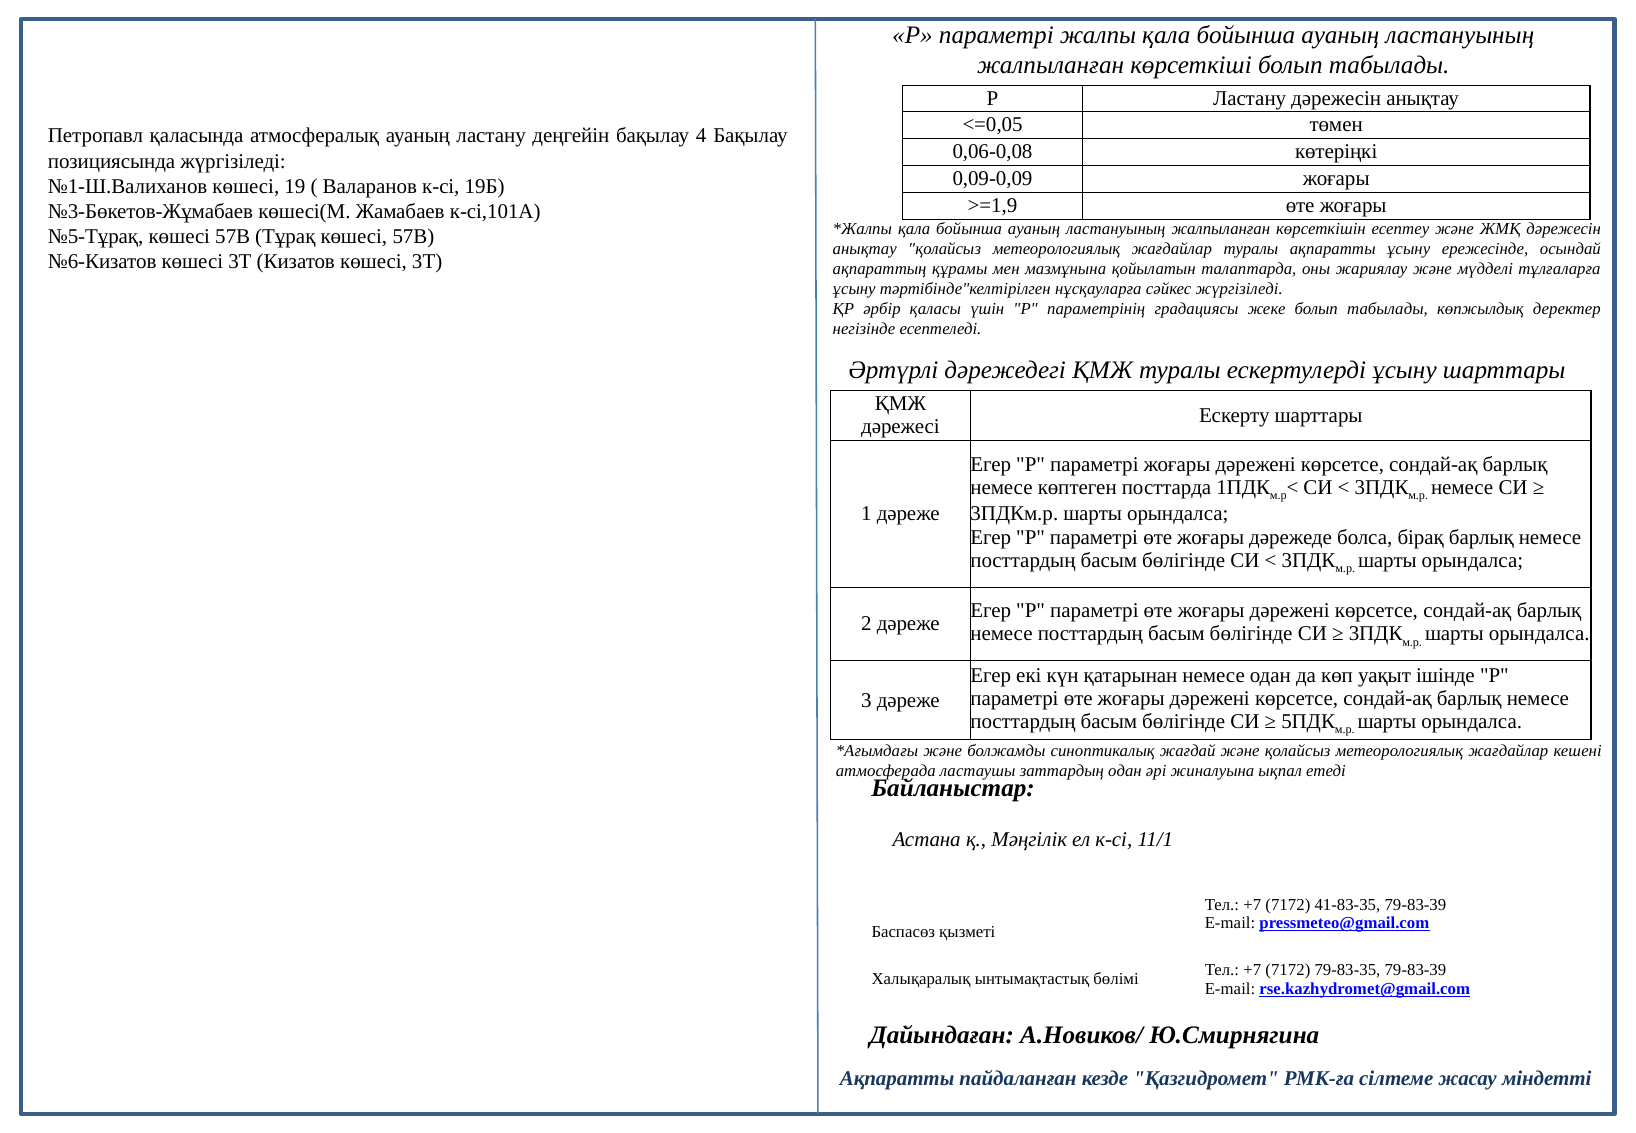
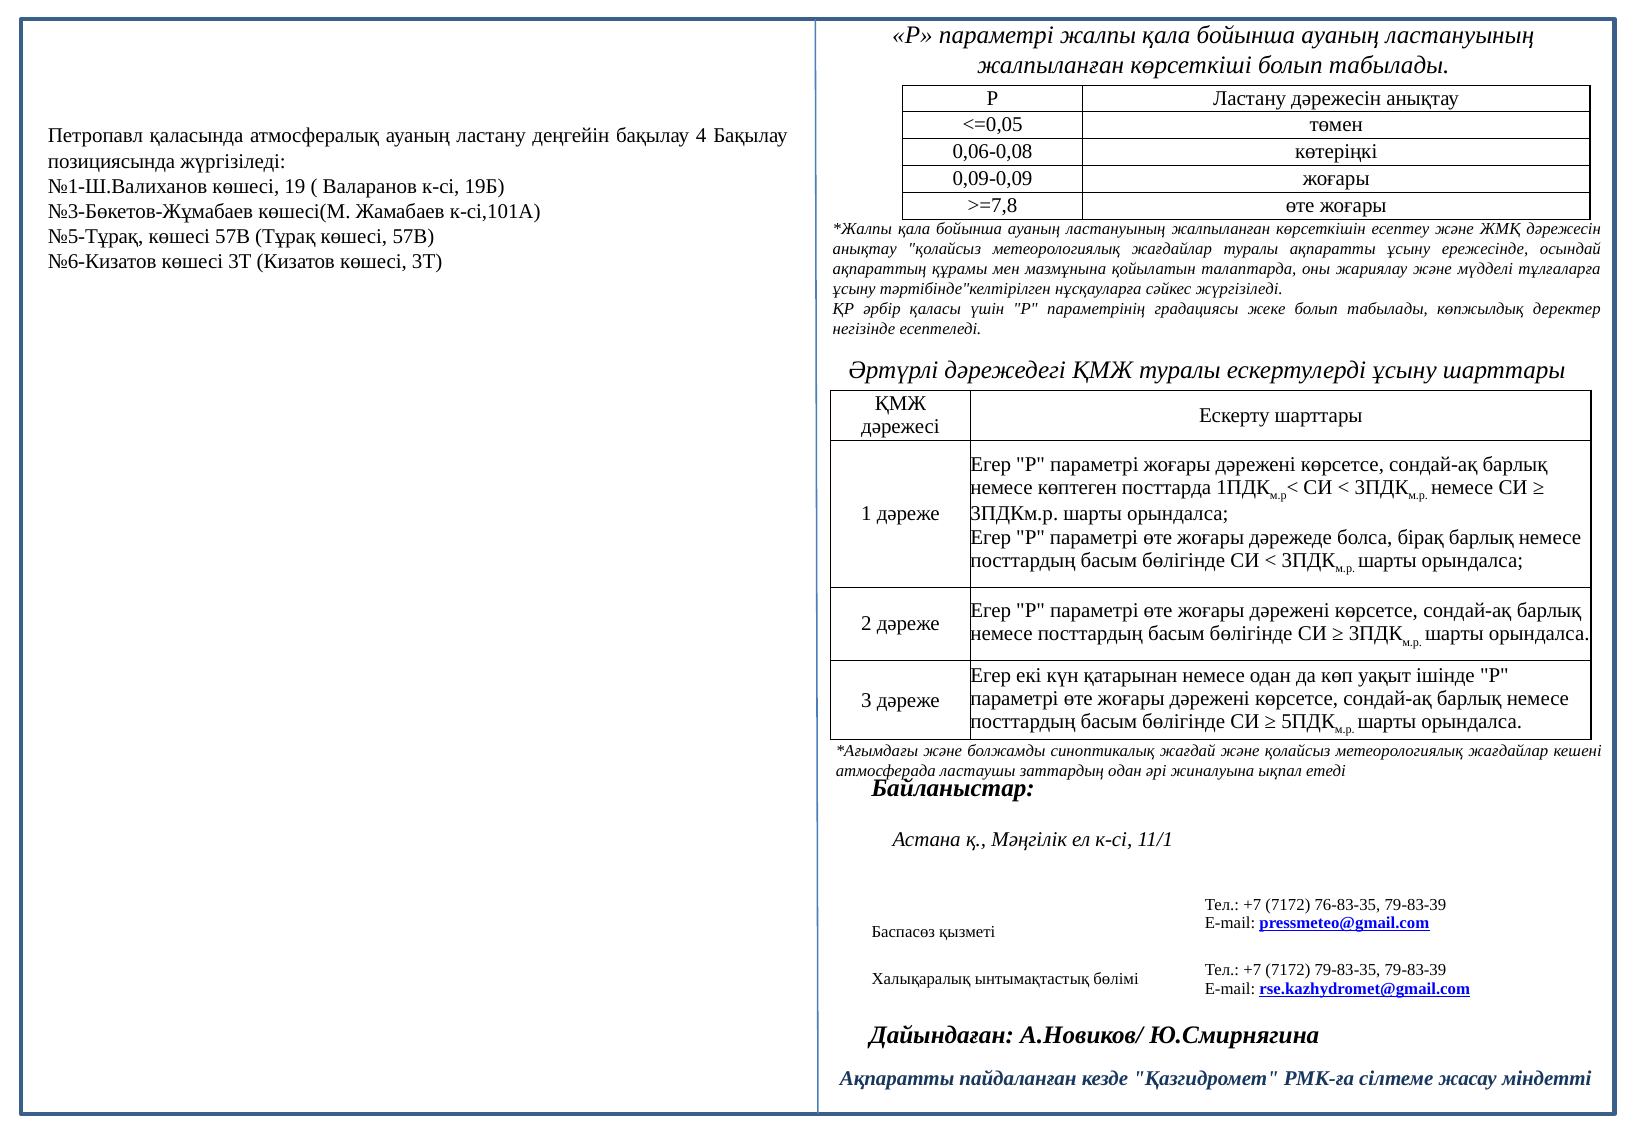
>=1,9: >=1,9 -> >=7,8 (993, 205)
41-83-35: 41-83-35 -> 76-83-35 (1347, 904)
